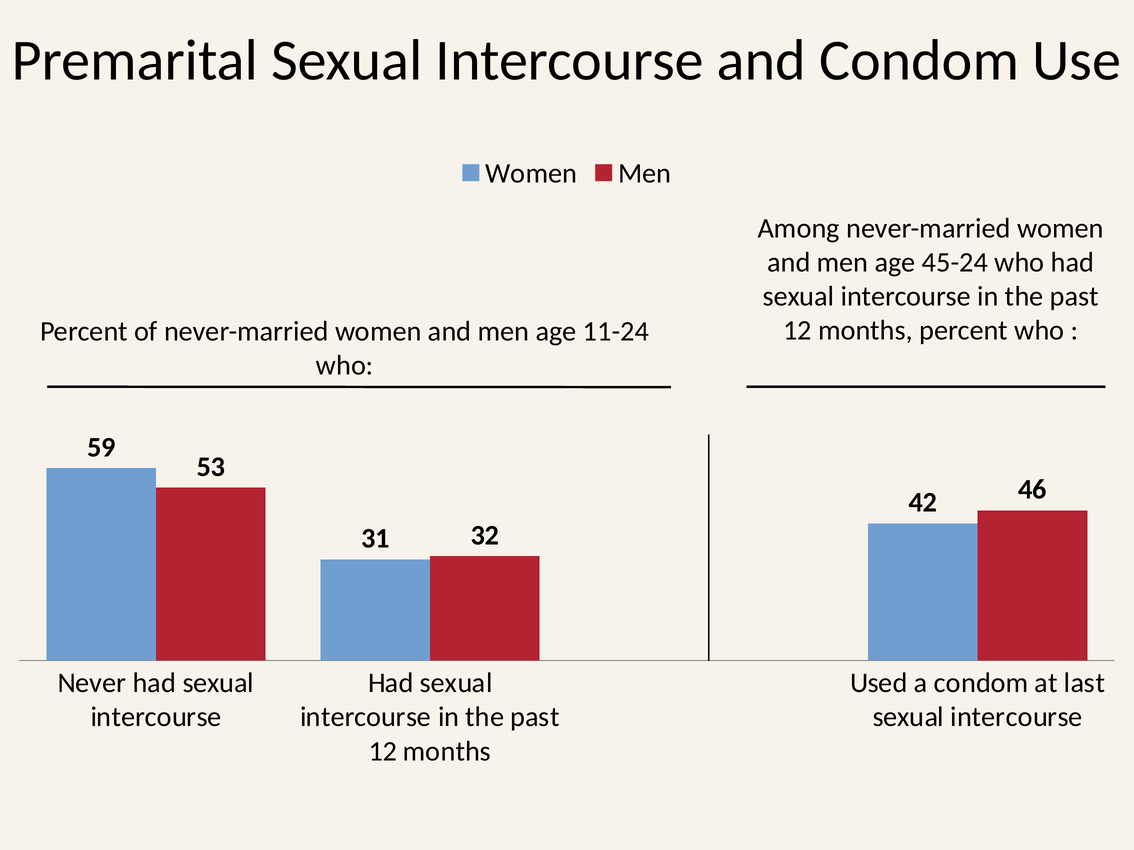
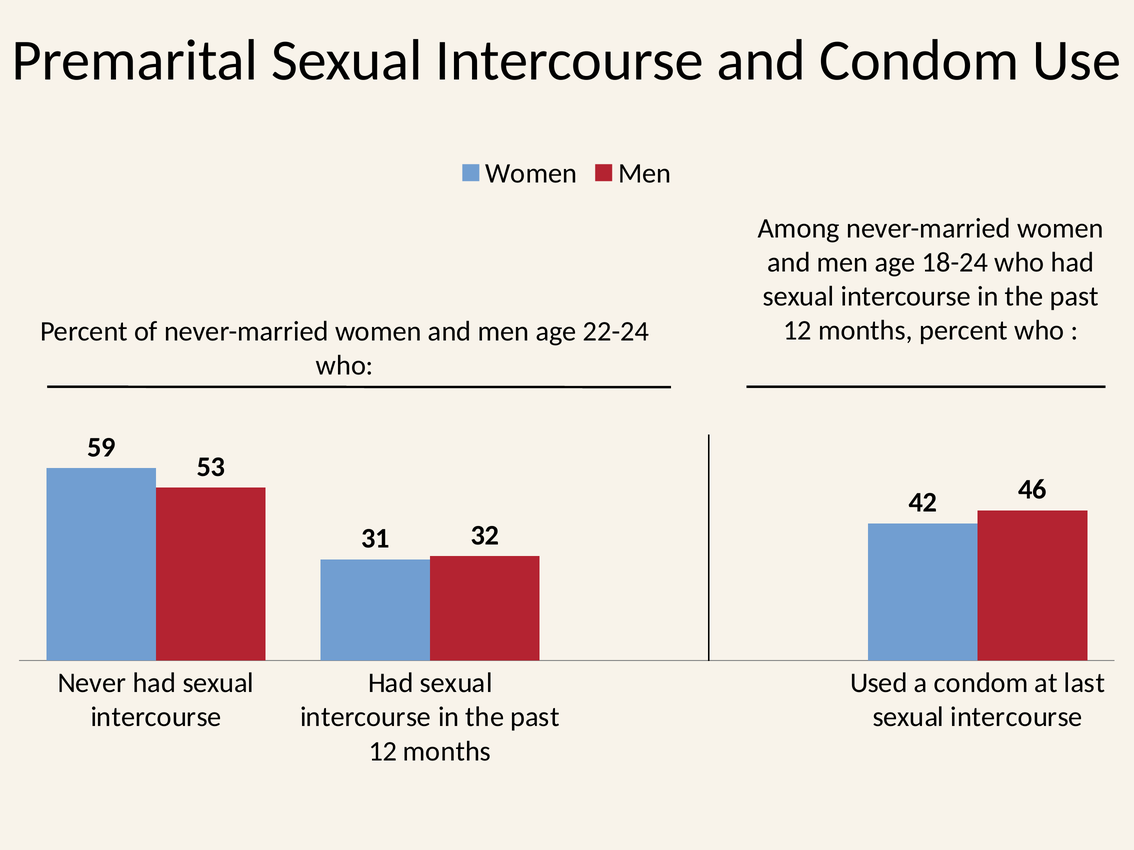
45-24: 45-24 -> 18-24 (955, 263)
11-24: 11-24 -> 22-24 (616, 331)
